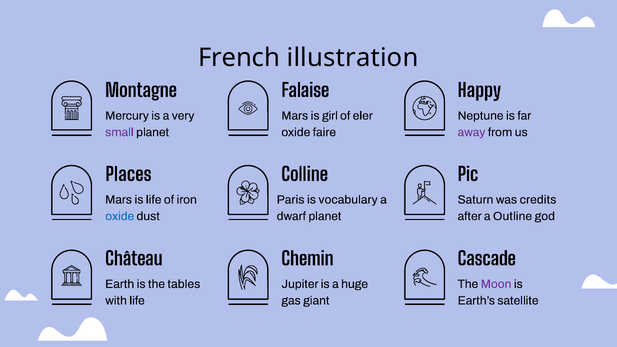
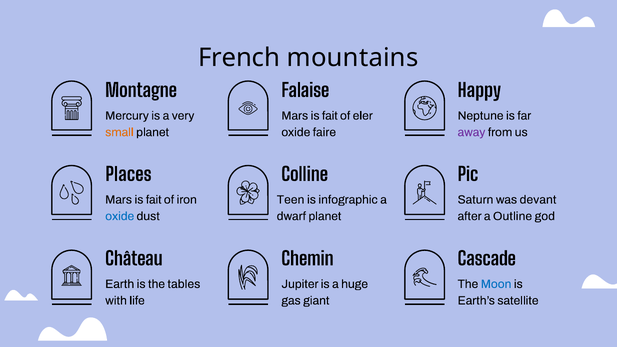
illustration: illustration -> mountains (353, 58)
girl: girl -> fait (330, 116)
small colour: purple -> orange (119, 132)
life: life -> fait (154, 200)
Paris: Paris -> Teen (291, 200)
vocabulary: vocabulary -> infographic (348, 200)
credits: credits -> devant (538, 200)
Moon colour: purple -> blue (496, 284)
